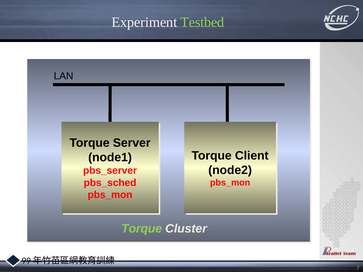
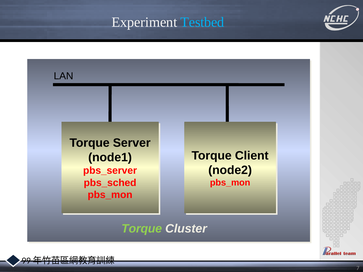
Testbed colour: light green -> light blue (202, 22)
